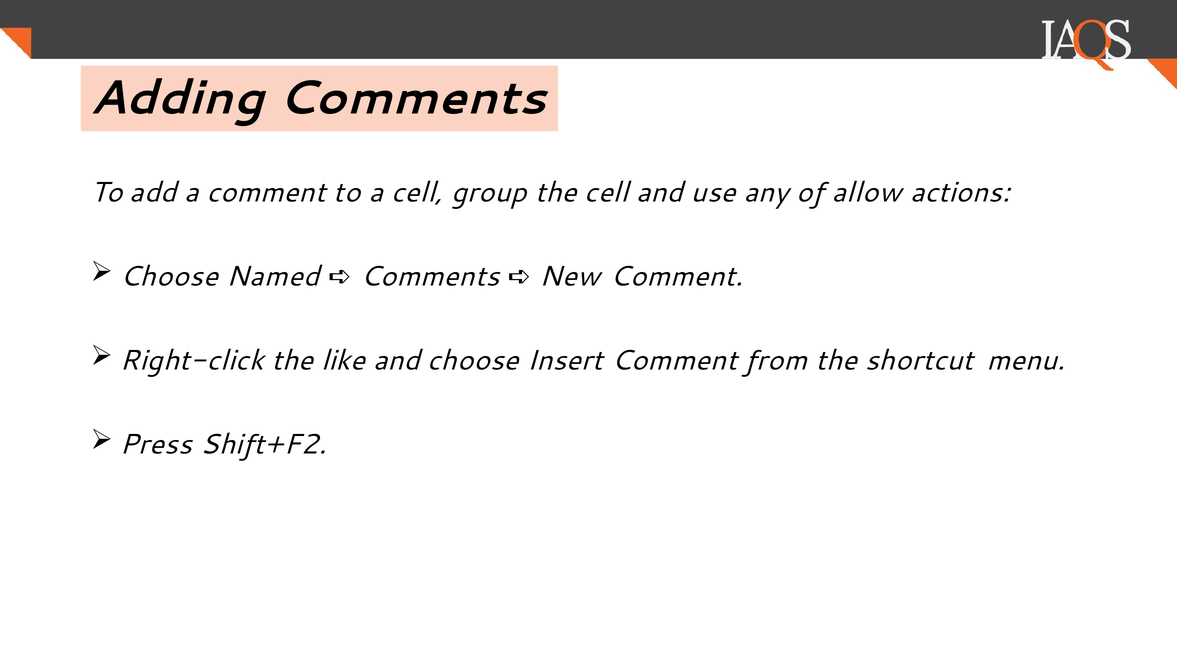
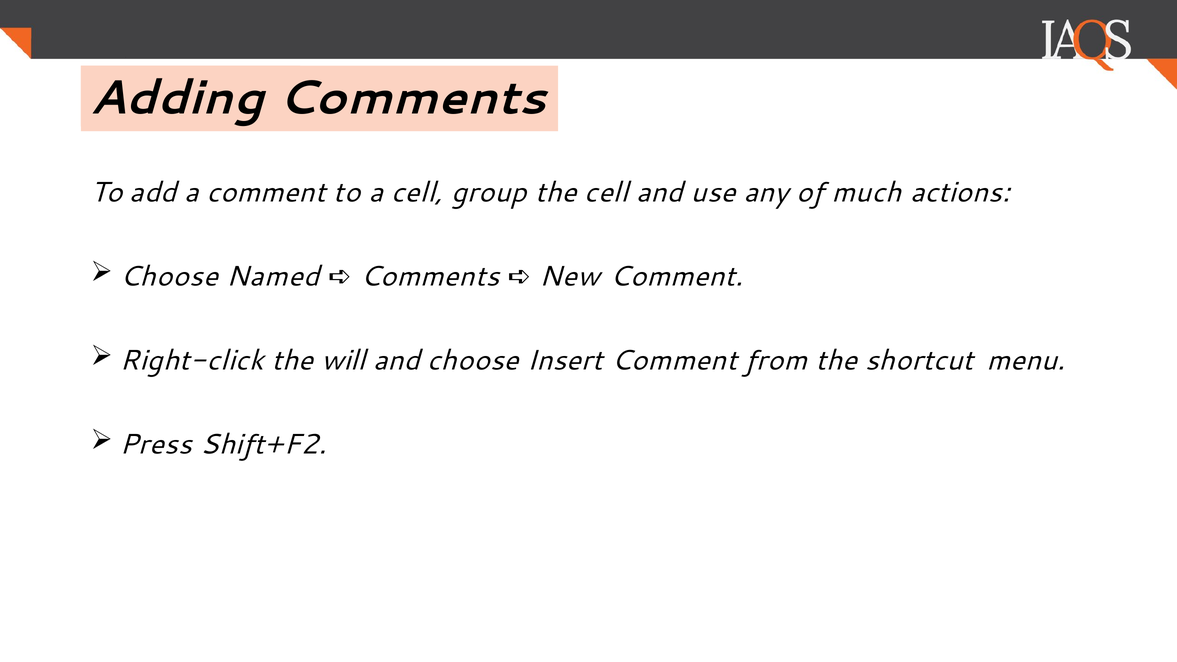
allow: allow -> much (867, 192)
like: like -> will (343, 361)
